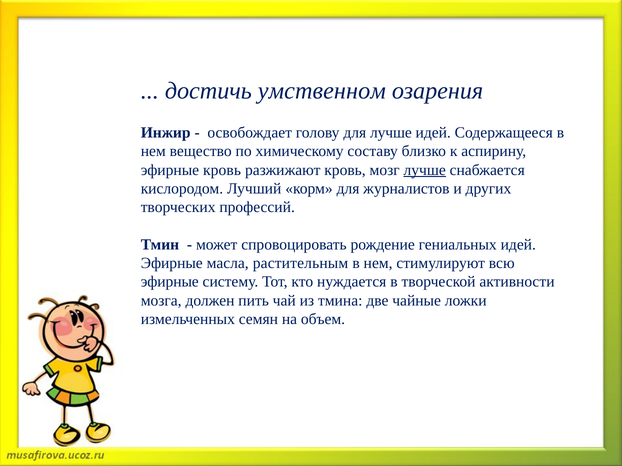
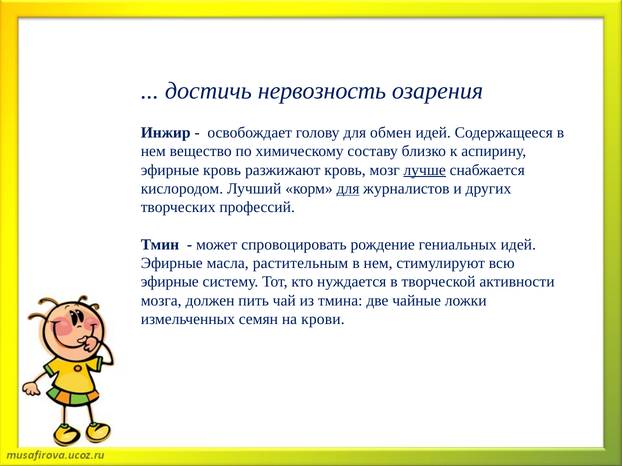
умственном: умственном -> нервозность (322, 91)
для лучше: лучше -> обмен (391, 133)
для underline: none -> present (348, 189)
объем: объем -> крови (323, 319)
